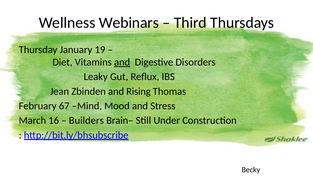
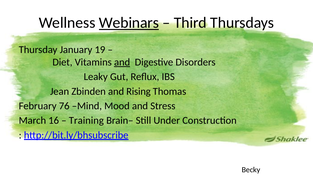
Webinars underline: none -> present (129, 23)
67: 67 -> 76 (64, 106)
Builders: Builders -> Training (86, 121)
